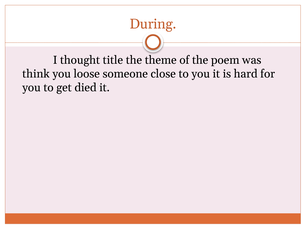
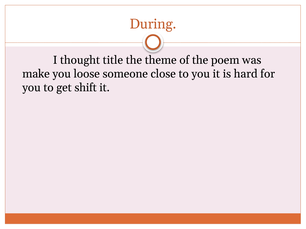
think: think -> make (36, 74)
died: died -> shift (86, 88)
